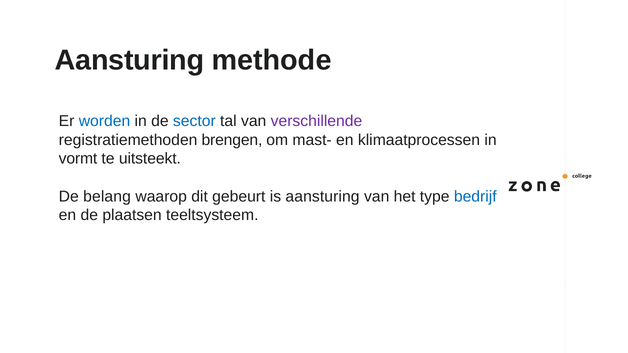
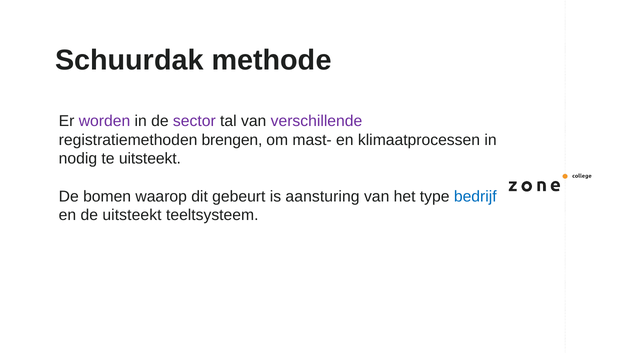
Aansturing: Aansturing -> Schuurdak (129, 60)
worden colour: blue -> purple (105, 121)
sector colour: blue -> purple (194, 121)
vormt: vormt -> nodig (78, 159)
belang: belang -> bomen (107, 196)
de plaatsen: plaatsen -> uitsteekt (132, 215)
